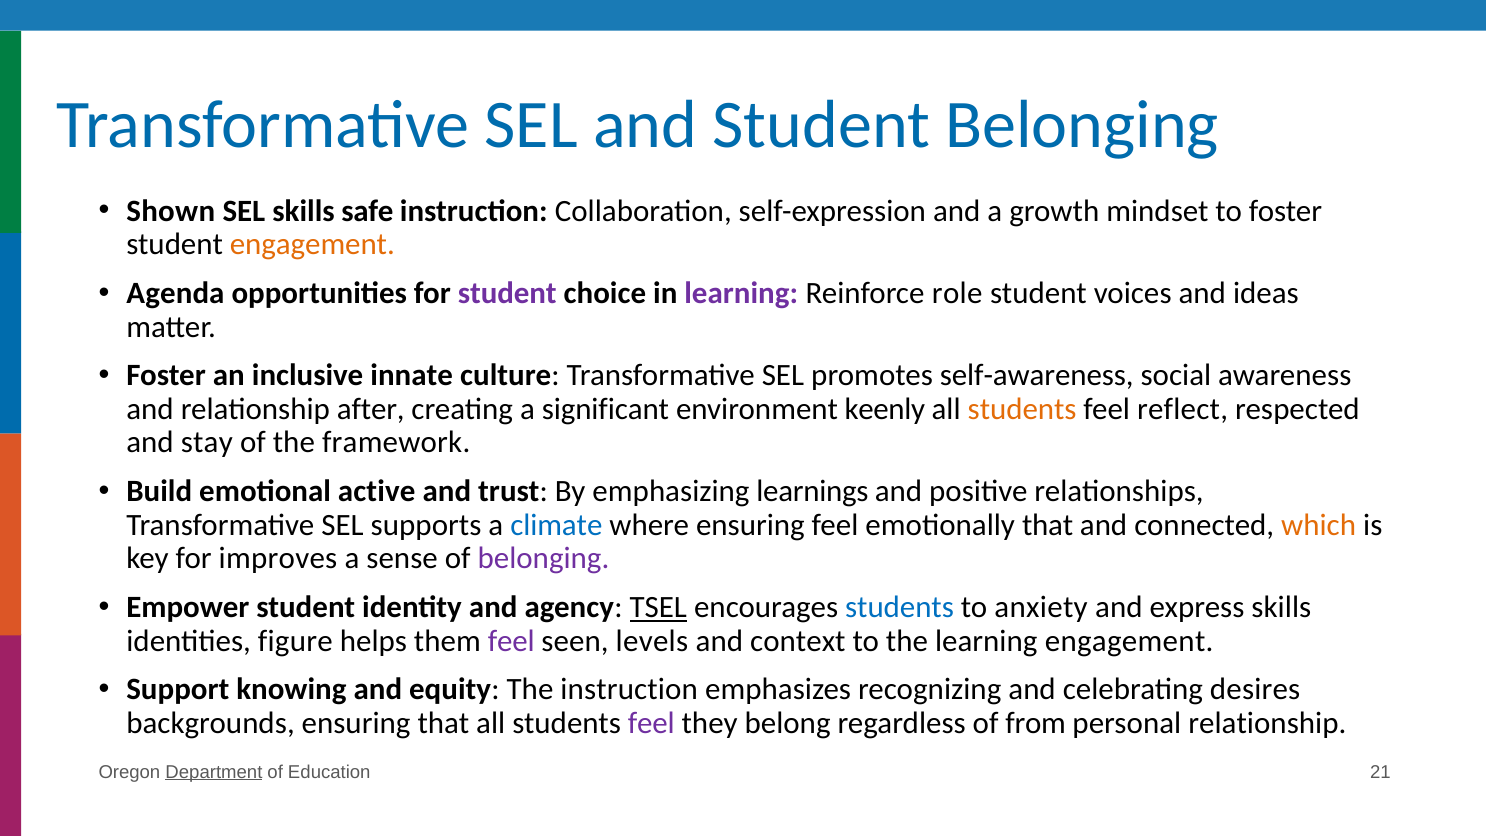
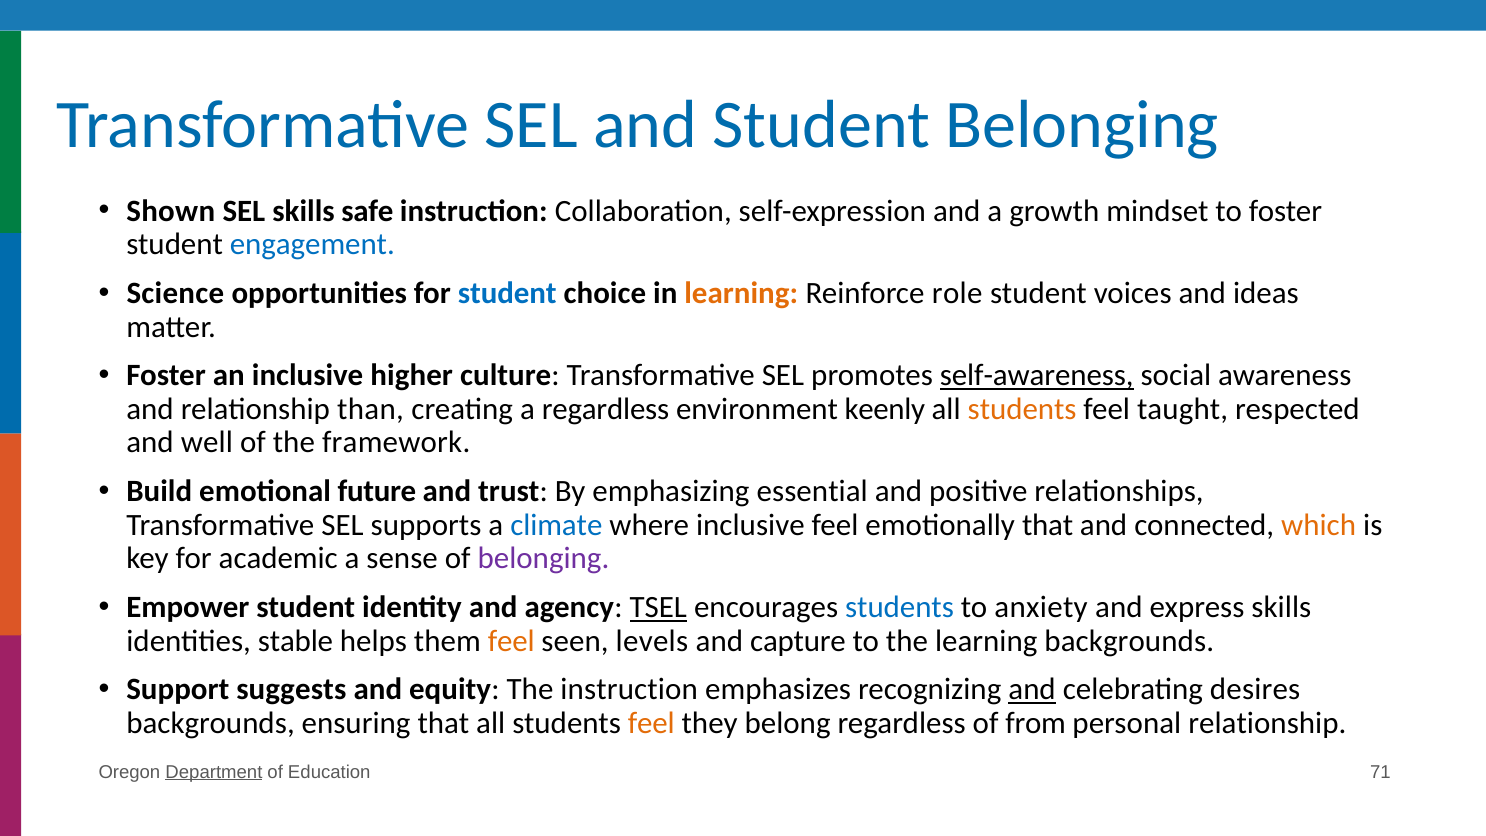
engagement colour: orange -> blue (312, 244)
Agenda: Agenda -> Science (175, 293)
student colour: purple -> blue (507, 293)
learning colour: purple -> orange (741, 293)
innate: innate -> higher (412, 376)
self-awareness underline: none -> present (1037, 376)
after: after -> than (371, 409)
a significant: significant -> regardless (605, 409)
reflect: reflect -> taught (1183, 409)
stay: stay -> well (207, 443)
active: active -> future (377, 491)
learnings: learnings -> essential (812, 491)
where ensuring: ensuring -> inclusive (750, 525)
improves: improves -> academic (278, 558)
figure: figure -> stable (296, 641)
feel colour: purple -> orange (511, 641)
context: context -> capture (798, 641)
learning engagement: engagement -> backgrounds (1129, 641)
knowing: knowing -> suggests (291, 690)
and underline: none -> present (1032, 690)
feel colour: purple -> orange (651, 723)
21: 21 -> 71 (1380, 772)
